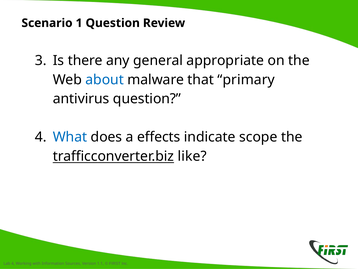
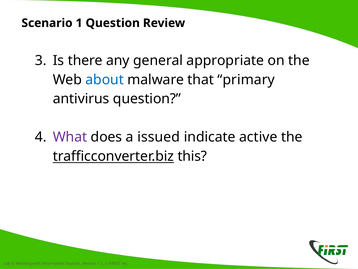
What colour: blue -> purple (70, 137)
effects: effects -> issued (159, 137)
scope: scope -> active (258, 137)
like: like -> this (192, 156)
